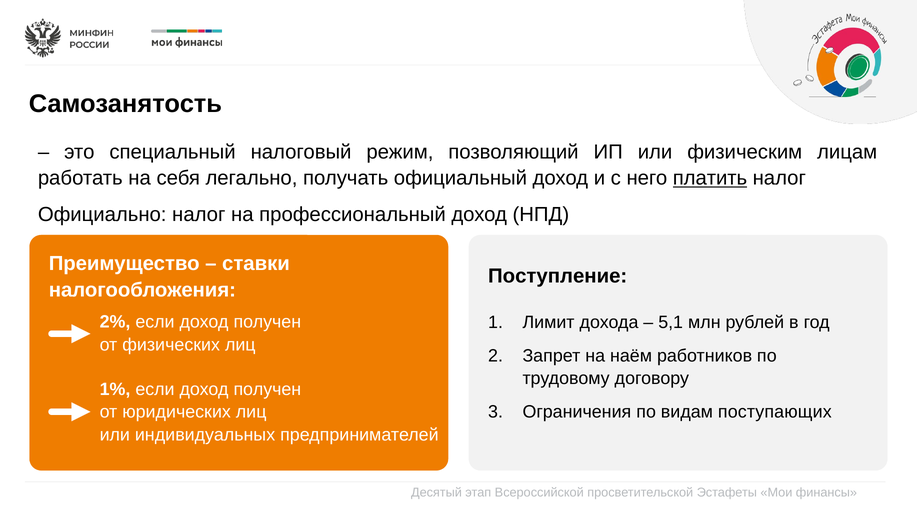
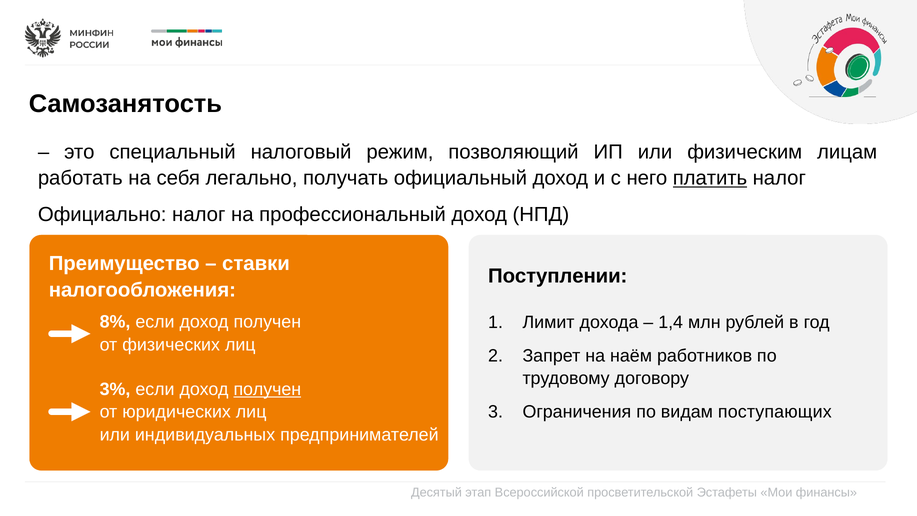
Поступление: Поступление -> Поступлении (558, 276)
2%: 2% -> 8% (115, 322)
5,1: 5,1 -> 1,4 (671, 323)
1%: 1% -> 3% (115, 389)
получен underline: none -> present (267, 389)
